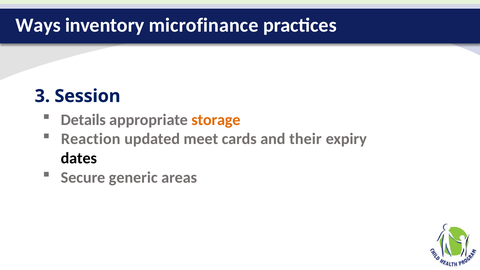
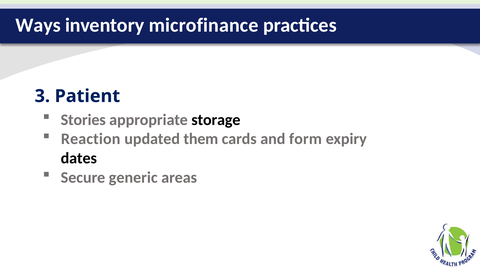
Session: Session -> Patient (87, 96)
Details: Details -> Stories (83, 120)
storage colour: orange -> black (216, 120)
meet: meet -> them (201, 139)
their: their -> form (305, 139)
